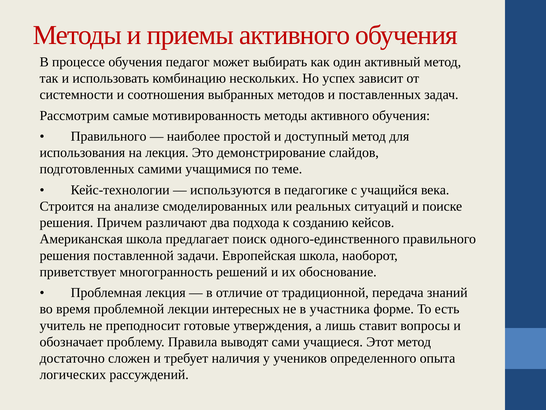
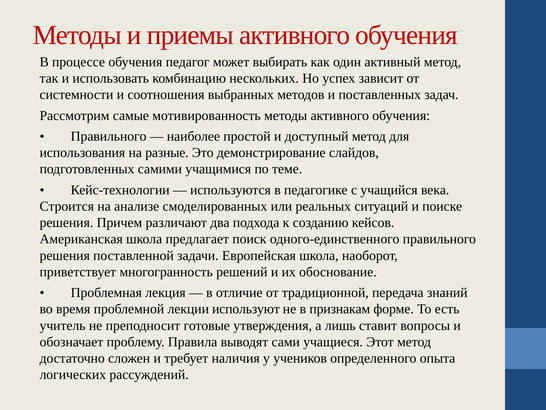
на лекция: лекция -> разные (167, 153)
интересных: интересных -> используют (246, 309)
участника: участника -> признакам (340, 309)
